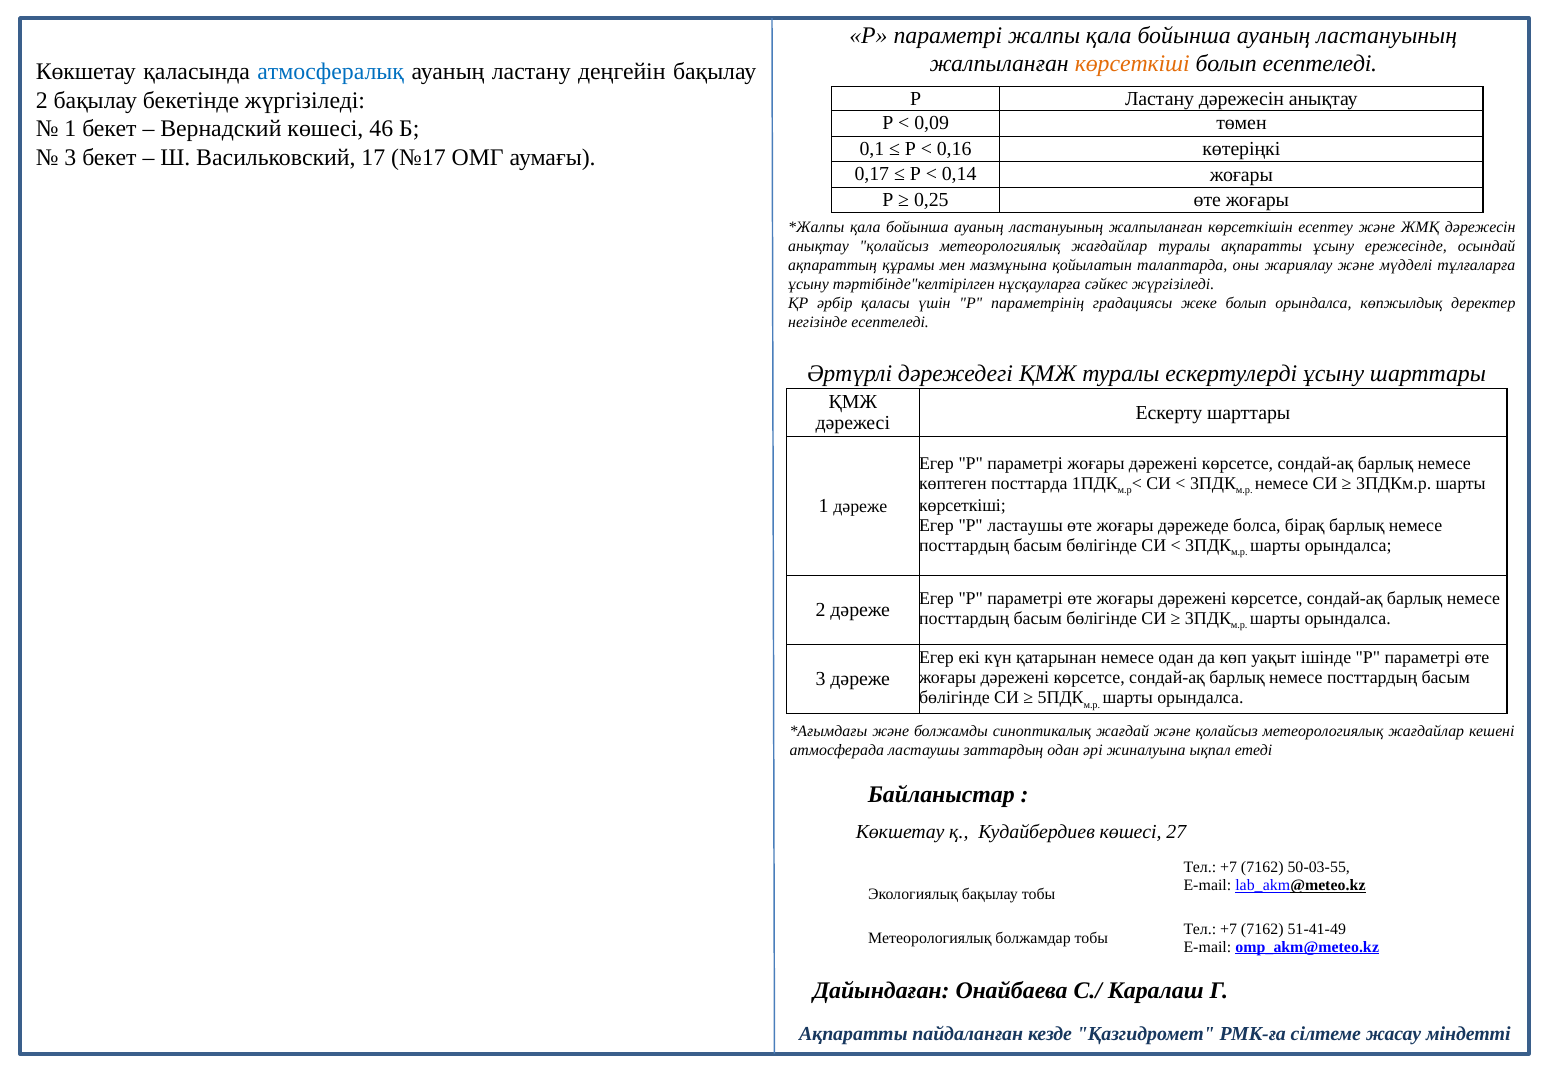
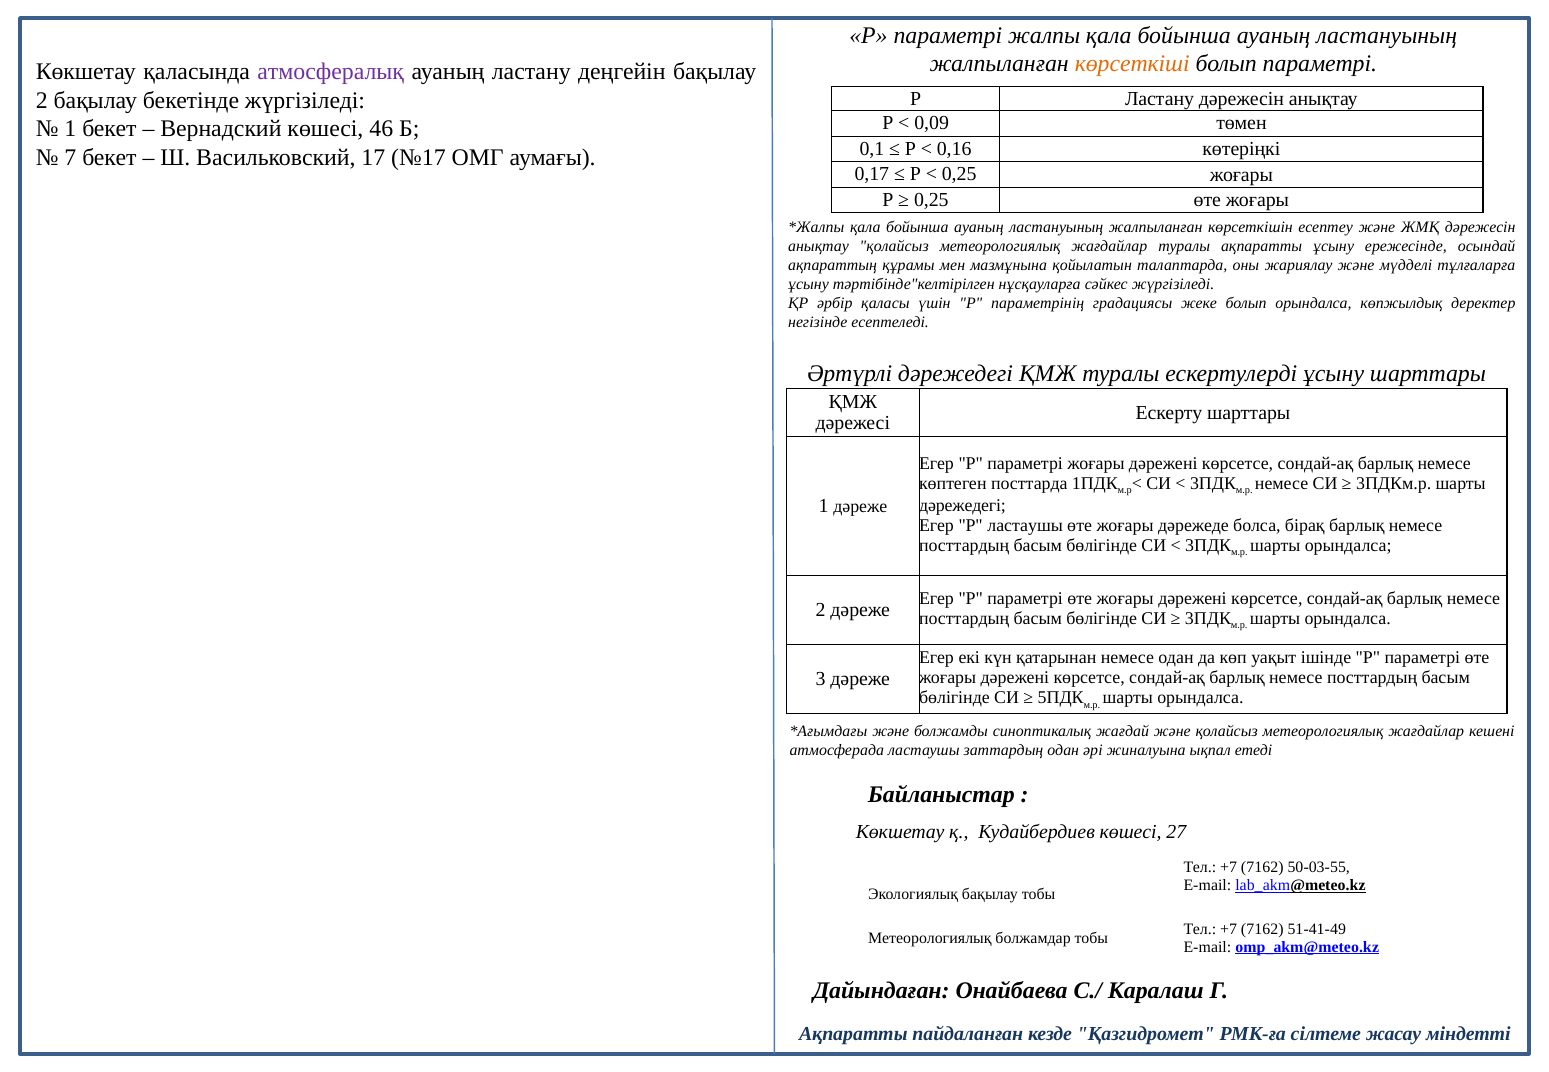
болып есептеледі: есептеледі -> параметрі (1320, 64)
атмосфералық colour: blue -> purple (331, 72)
3: 3 -> 7 (70, 157)
0,14: 0,14 -> 0,25 (959, 174)
көрсеткіші: көрсеткіші -> дәрежедегі (962, 506)
